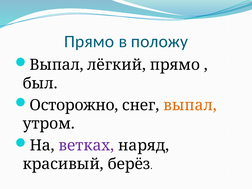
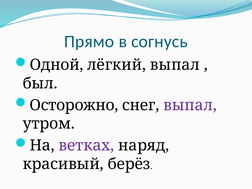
положу: положу -> согнусь (159, 42)
Выпал: Выпал -> Одной (56, 65)
лёгкий прямо: прямо -> выпал (175, 65)
выпал colour: orange -> purple (190, 105)
